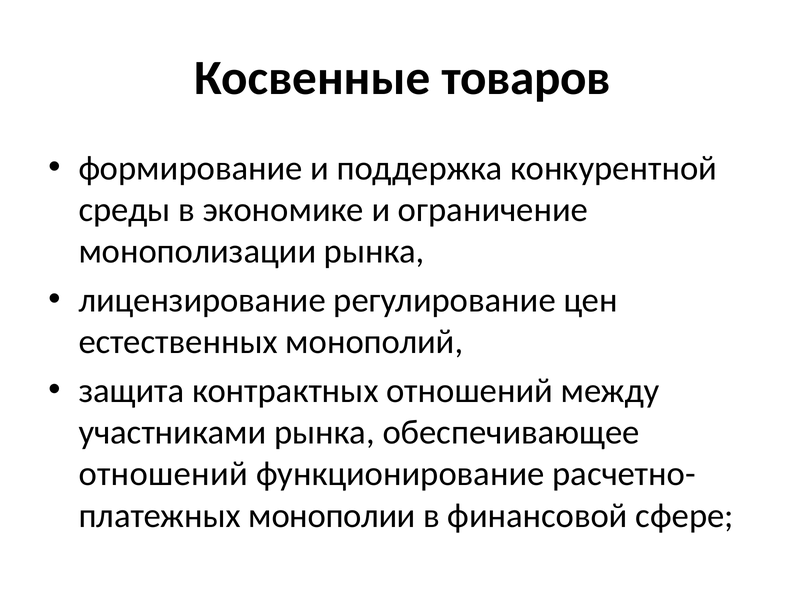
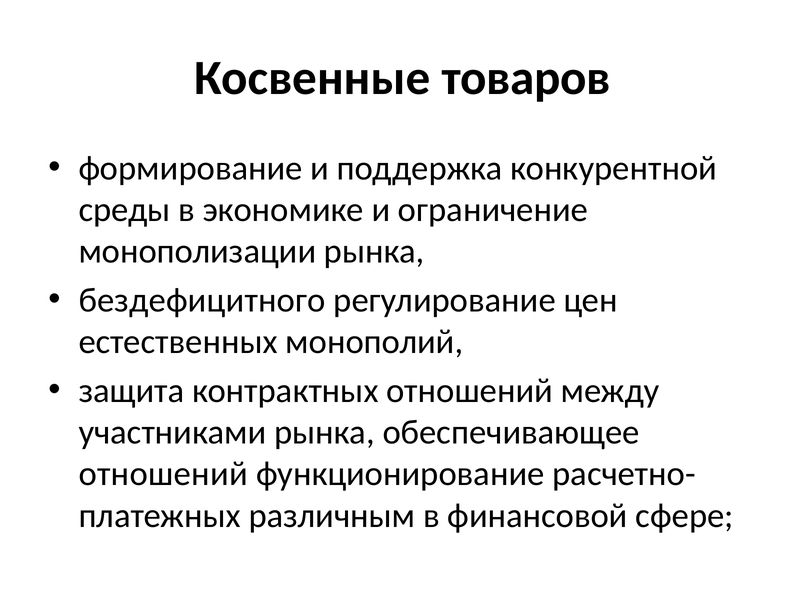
лицензирование: лицензирование -> бездефицитного (202, 300)
монополии: монополии -> различным (332, 515)
